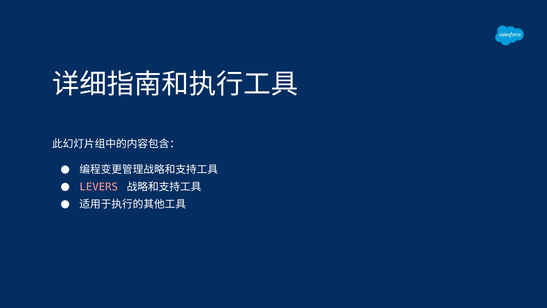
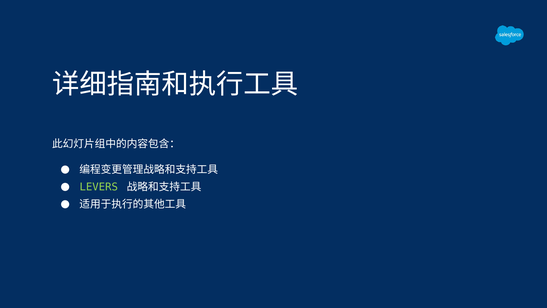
LEVERS colour: pink -> light green (99, 187)
